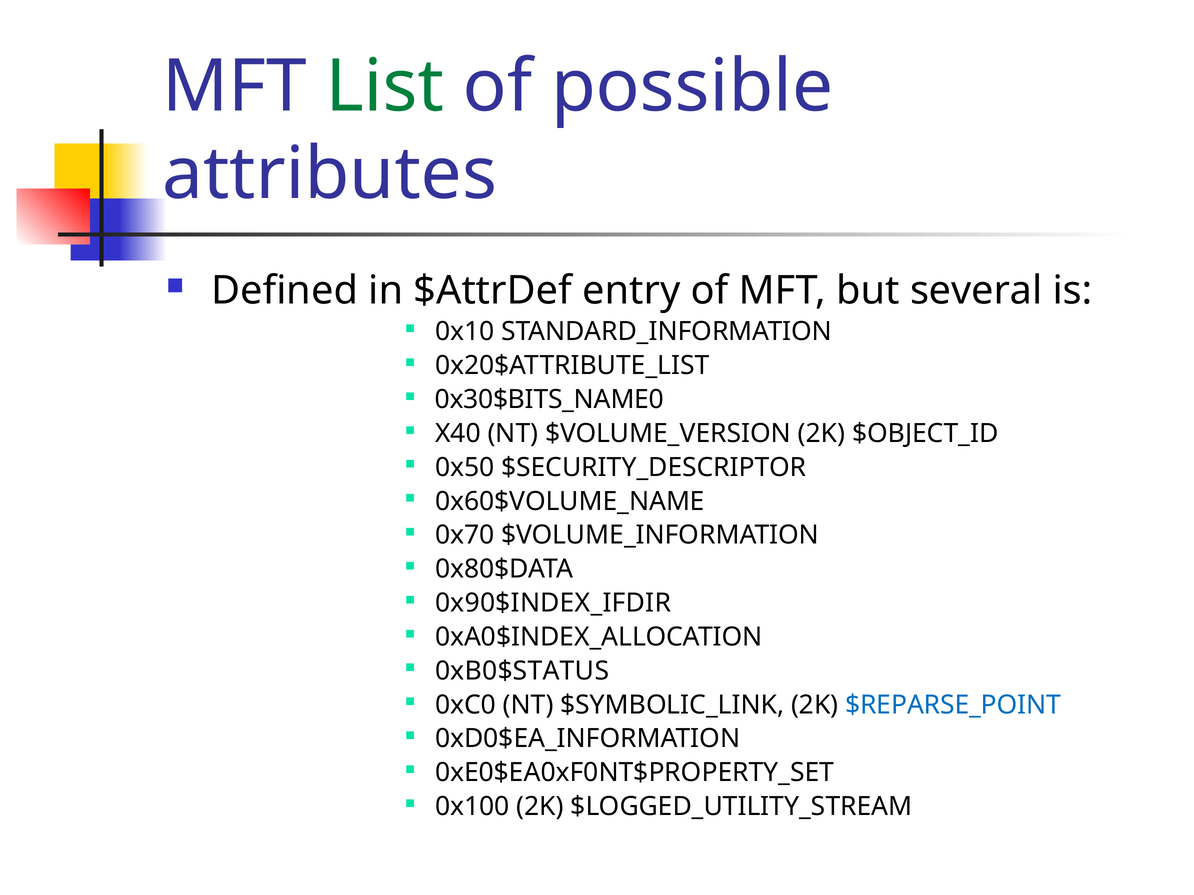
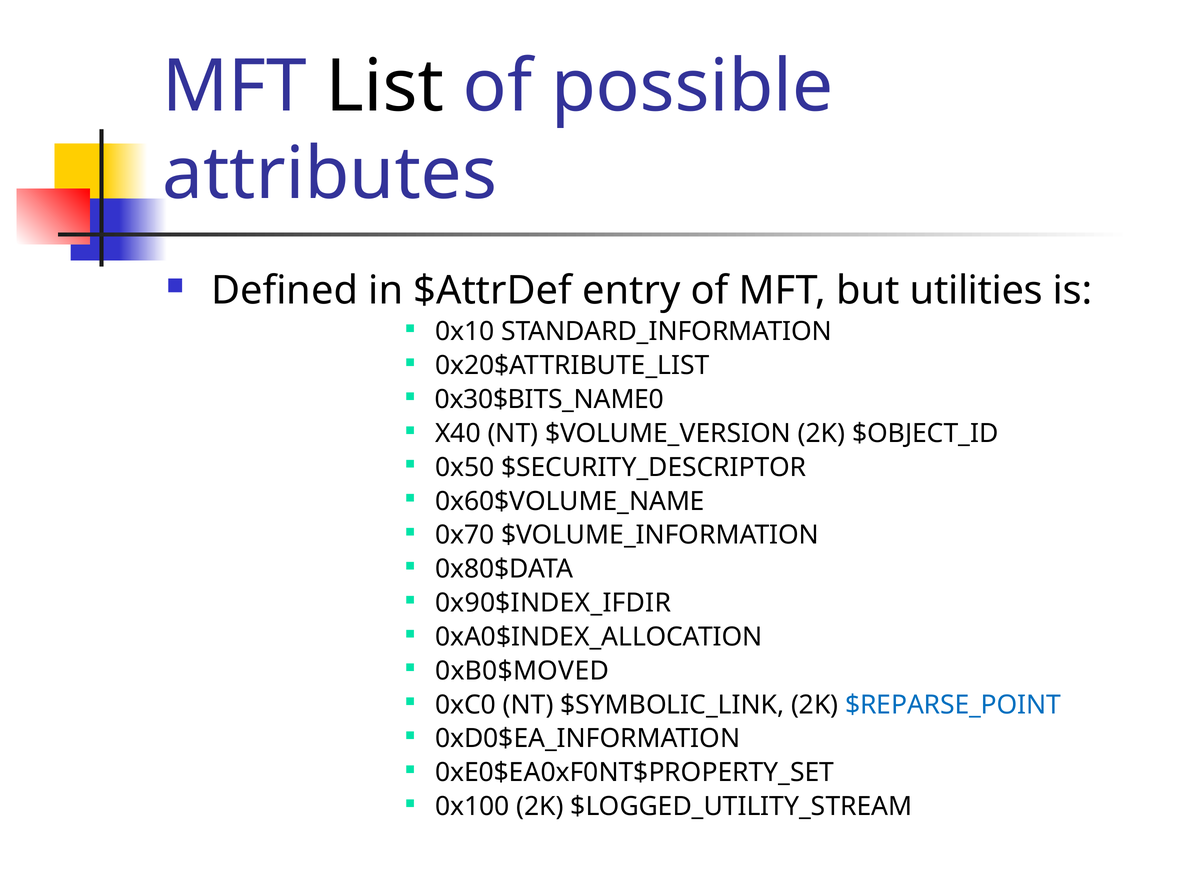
List colour: green -> black (385, 87)
several: several -> utilities (976, 291)
0xB0$STATUS: 0xB0$STATUS -> 0xB0$MOVED (522, 671)
